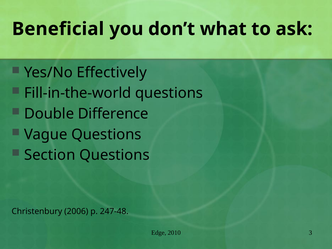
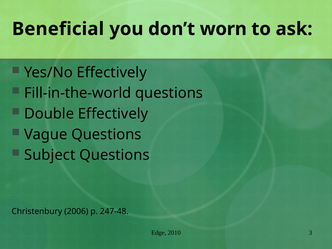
what: what -> worn (223, 29)
Double Difference: Difference -> Effectively (113, 114)
Section: Section -> Subject (50, 155)
